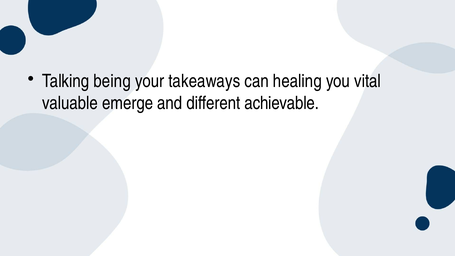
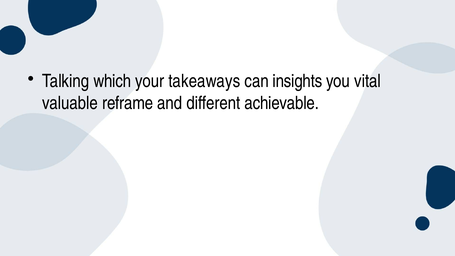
being: being -> which (112, 81)
healing: healing -> insights (297, 81)
emerge: emerge -> reframe (128, 103)
